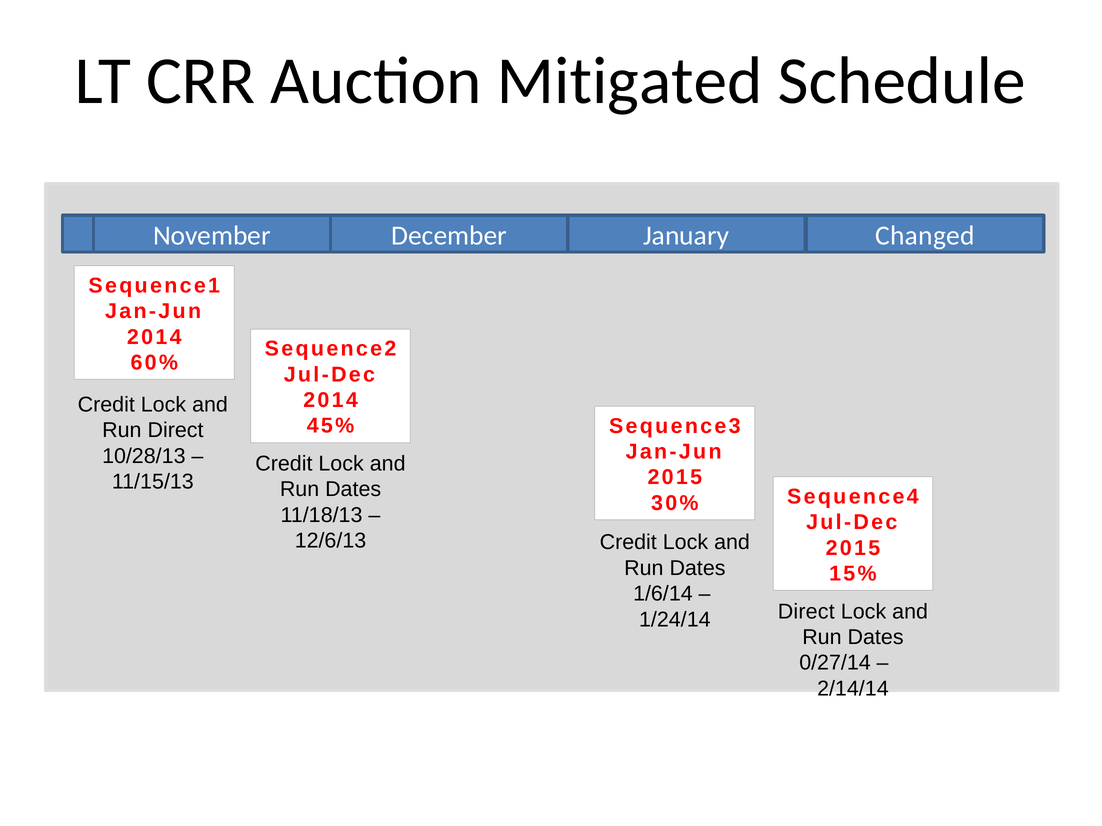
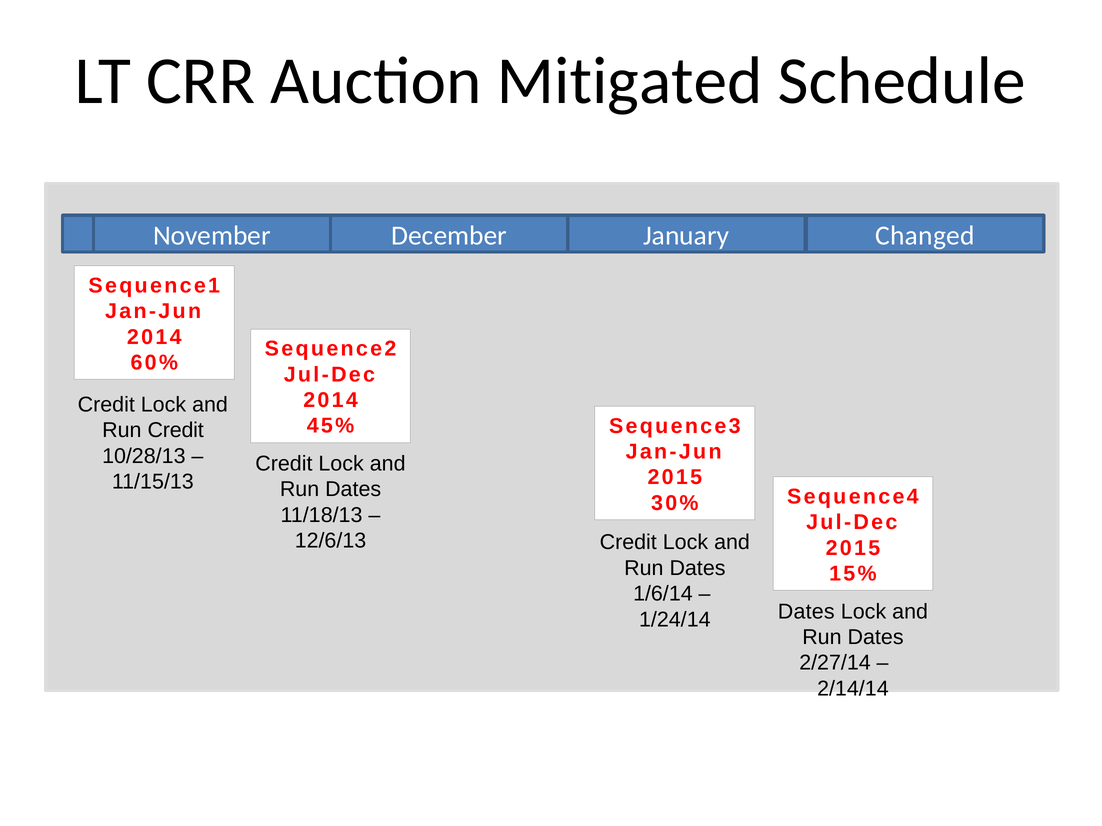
Run Direct: Direct -> Credit (176, 431)
1/24/14 Direct: Direct -> Dates (806, 612)
0/27/14: 0/27/14 -> 2/27/14 (835, 663)
